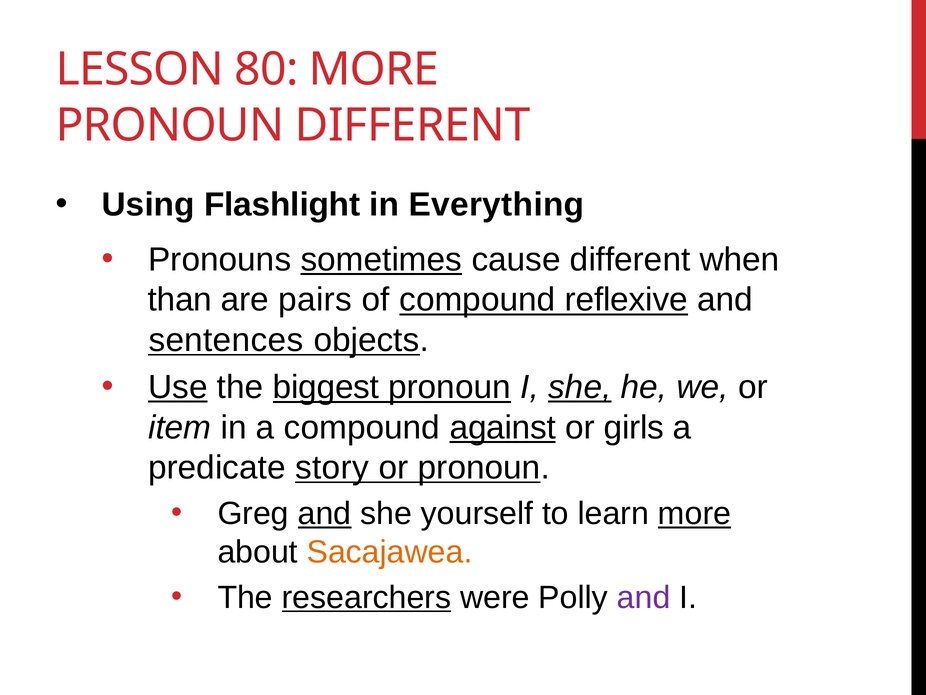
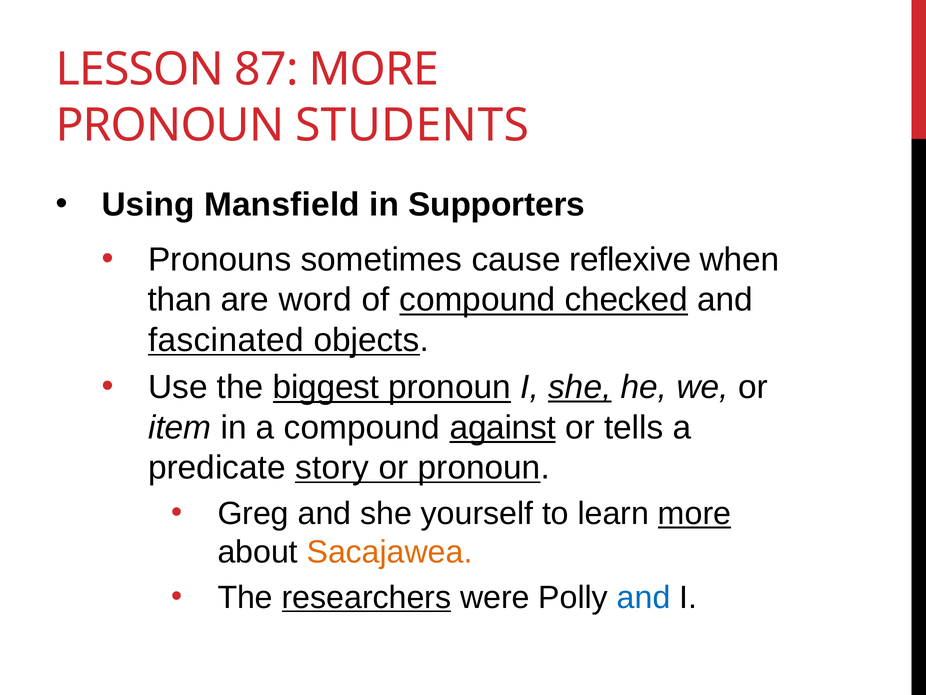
80: 80 -> 87 (266, 70)
PRONOUN DIFFERENT: DIFFERENT -> STUDENTS (412, 125)
Flashlight: Flashlight -> Mansfield (282, 204)
Everything: Everything -> Supporters (497, 204)
sometimes underline: present -> none (381, 260)
cause different: different -> reflexive (630, 260)
pairs: pairs -> word (315, 300)
reflexive: reflexive -> checked (626, 300)
sentences: sentences -> fascinated (226, 340)
Use underline: present -> none (178, 387)
girls: girls -> tells (634, 427)
and underline: present -> none (325, 513)
and colour: purple -> blue (644, 597)
